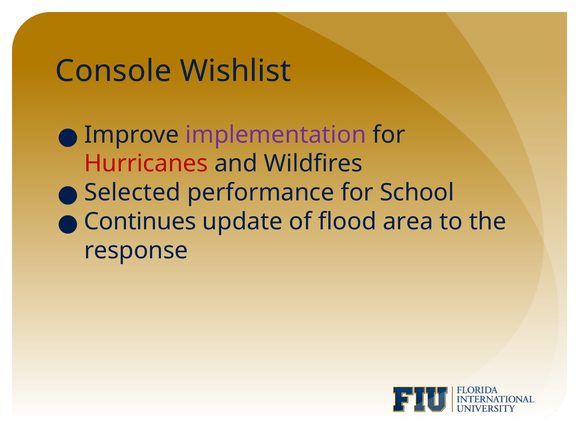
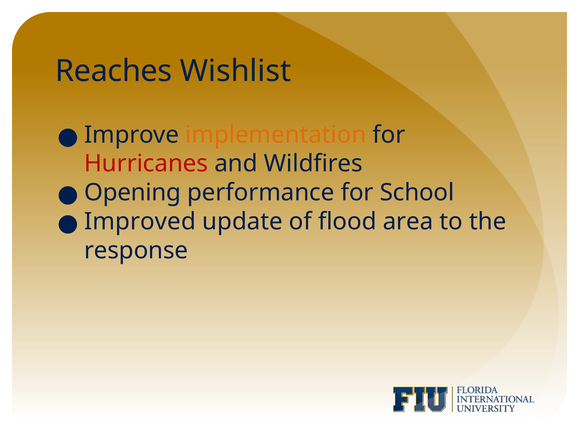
Console: Console -> Reaches (114, 71)
implementation colour: purple -> orange (276, 135)
Selected: Selected -> Opening (133, 193)
Continues: Continues -> Improved (140, 222)
